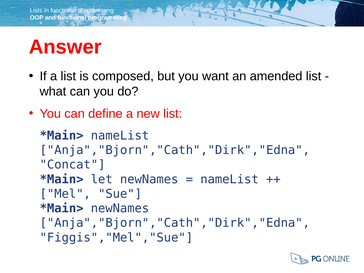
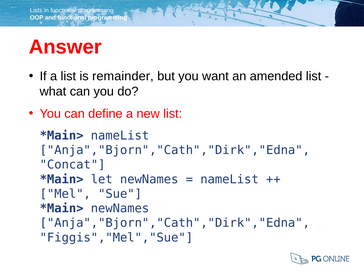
composed: composed -> remainder (123, 76)
